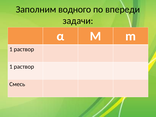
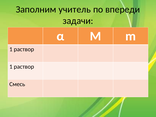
водного: водного -> учитель (75, 9)
